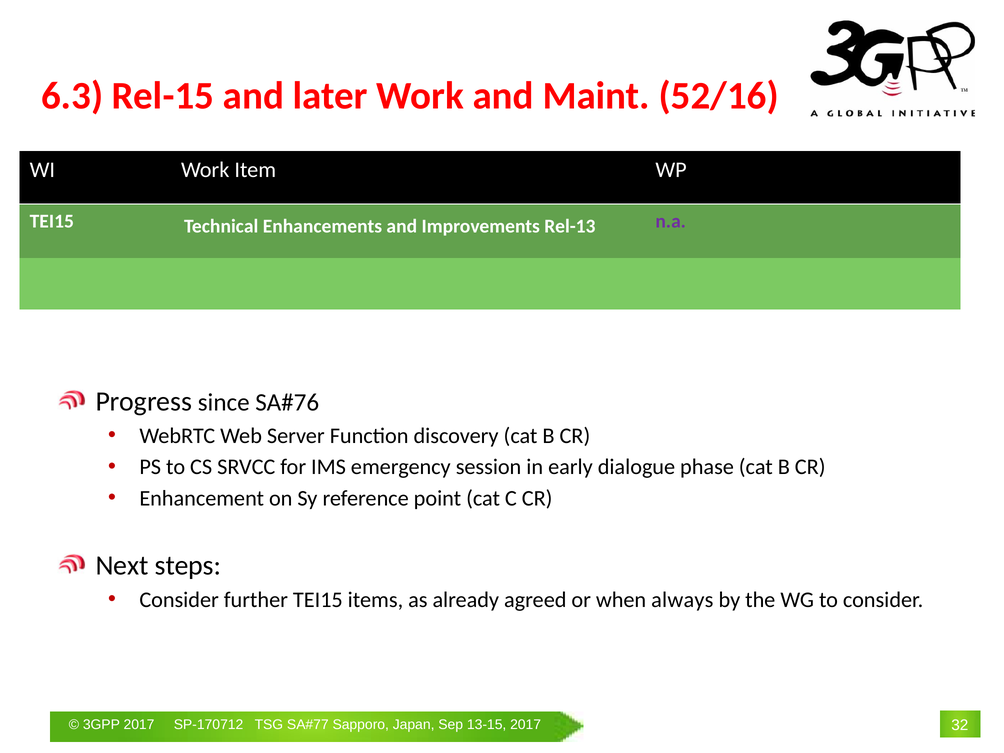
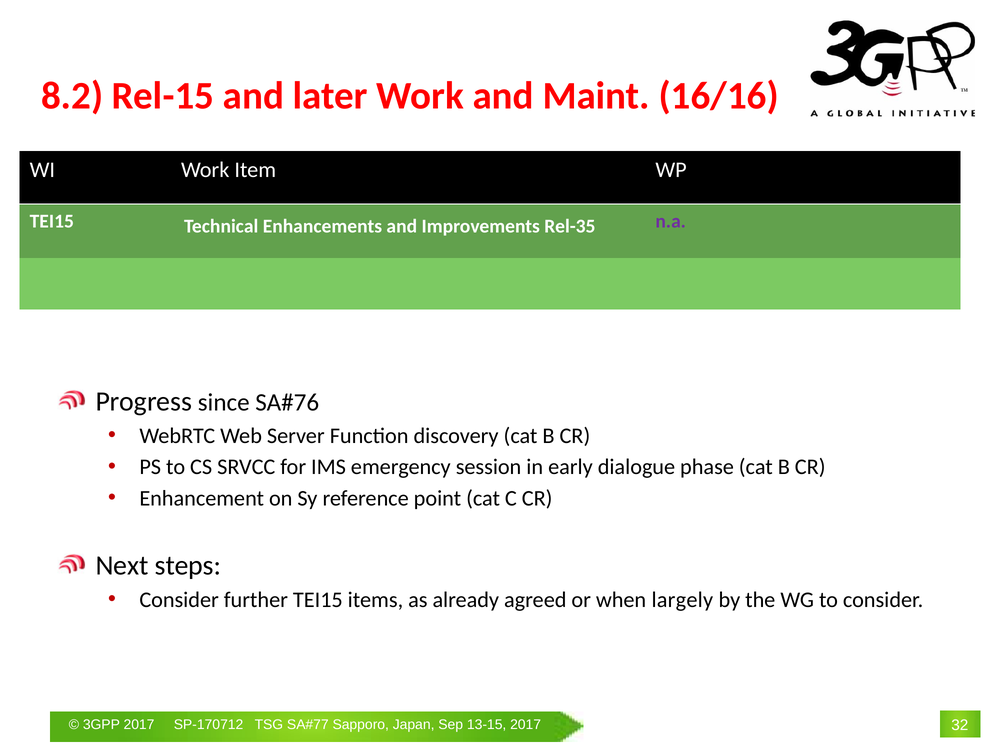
6.3: 6.3 -> 8.2 (72, 96)
52/16: 52/16 -> 16/16 (719, 96)
Rel-13: Rel-13 -> Rel-35 (570, 226)
always: always -> largely (682, 600)
